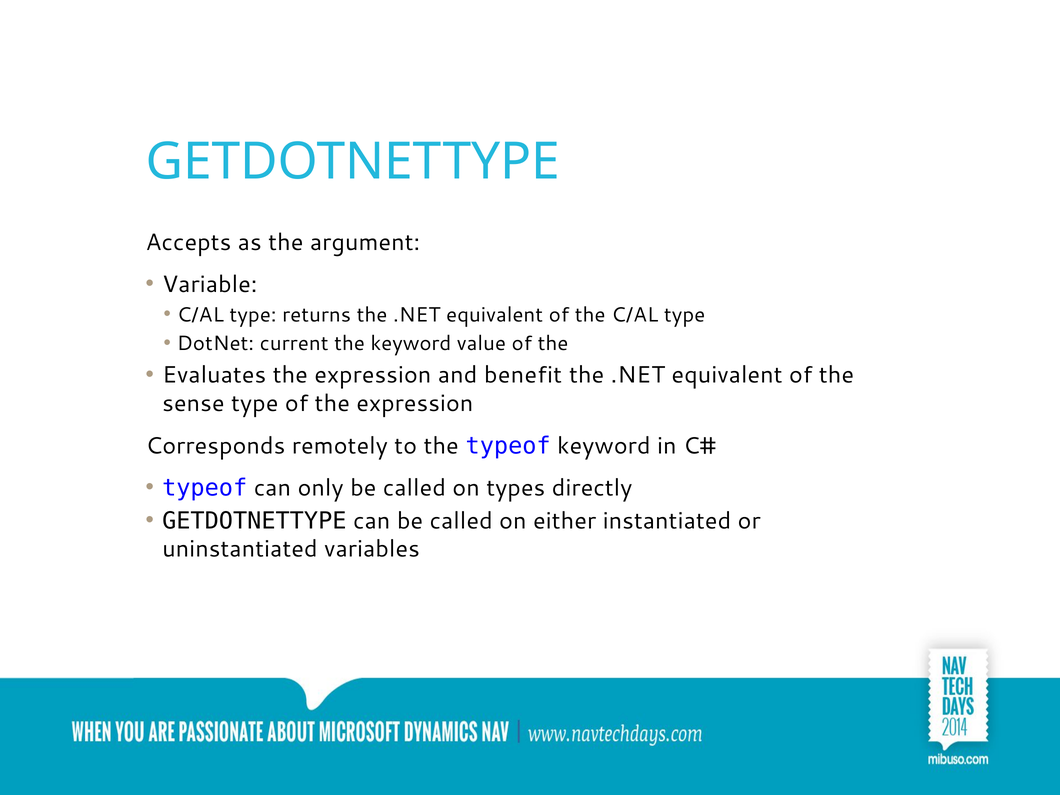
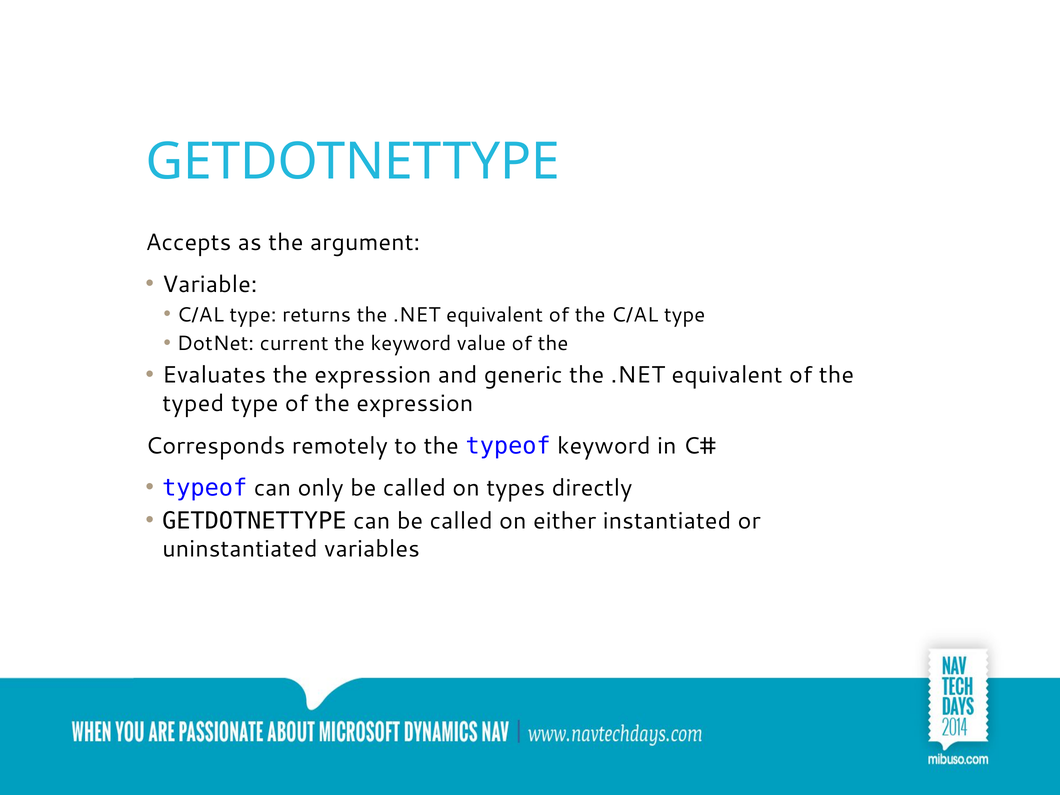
benefit: benefit -> generic (523, 375)
sense: sense -> typed (193, 403)
